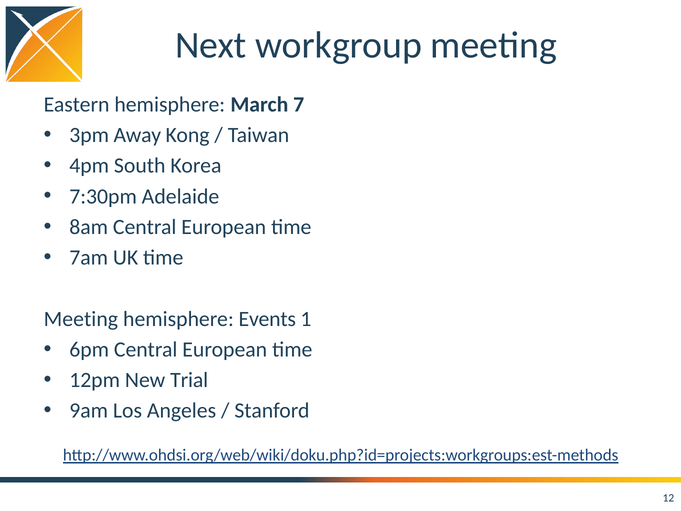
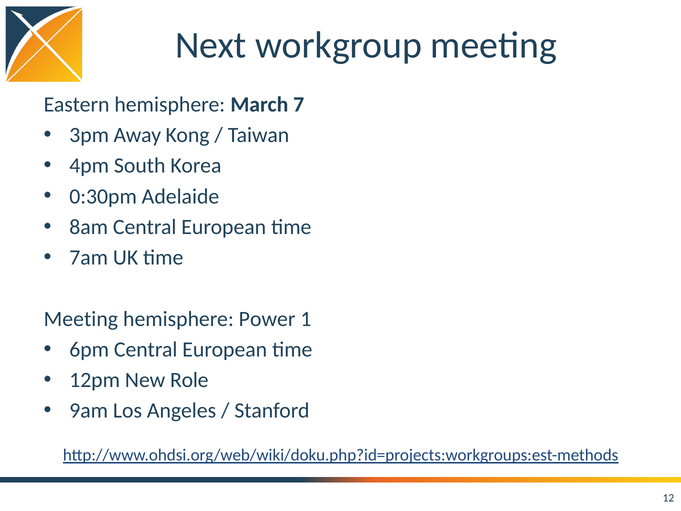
7:30pm: 7:30pm -> 0:30pm (103, 196)
Events: Events -> Power (267, 319)
Trial: Trial -> Role (189, 380)
